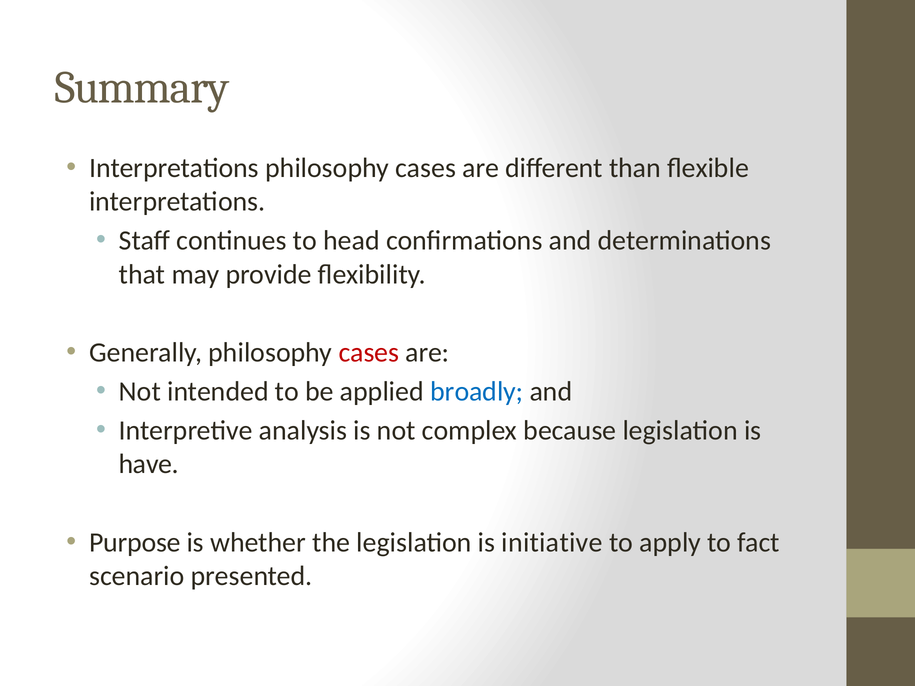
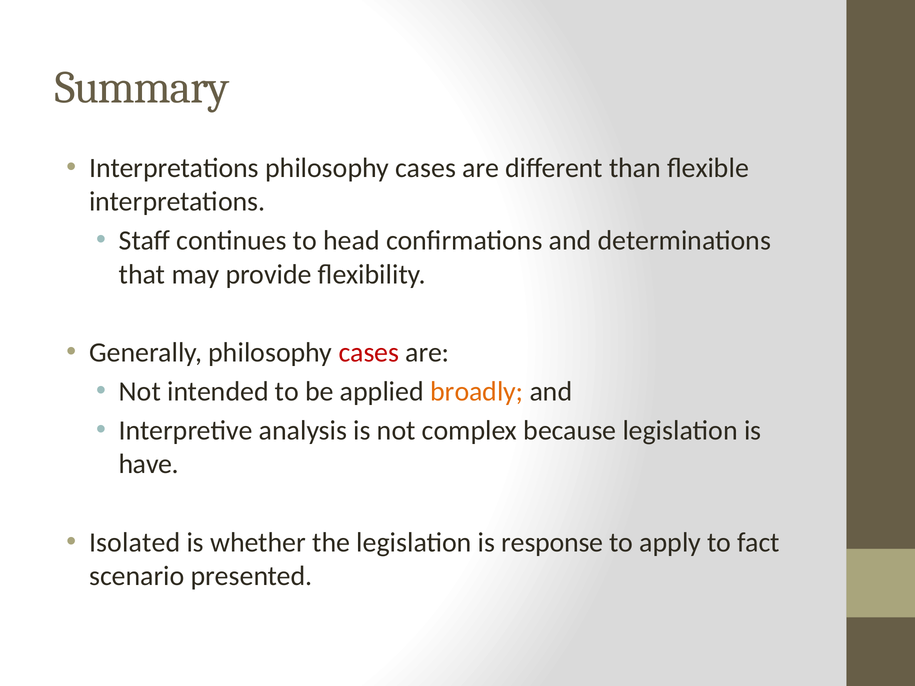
broadly colour: blue -> orange (477, 392)
Purpose: Purpose -> Isolated (135, 543)
initiative: initiative -> response (552, 543)
